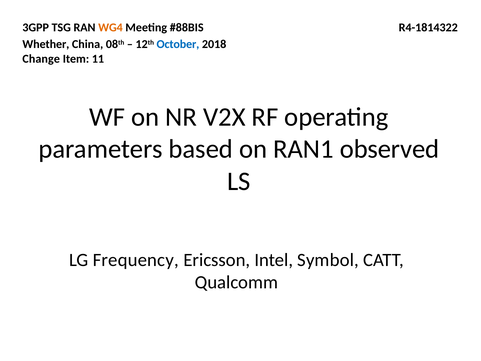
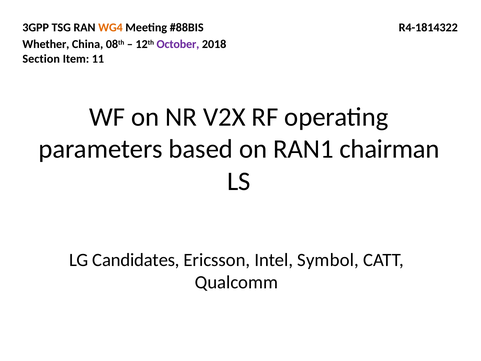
October colour: blue -> purple (178, 44)
Change: Change -> Section (41, 59)
observed: observed -> chairman (390, 149)
Frequency: Frequency -> Candidates (136, 260)
